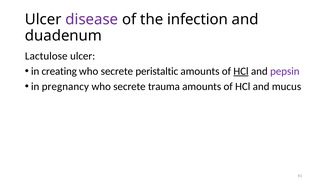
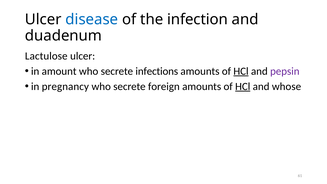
disease colour: purple -> blue (92, 19)
creating: creating -> amount (59, 71)
peristaltic: peristaltic -> infections (157, 71)
trauma: trauma -> foreign (164, 86)
HCl underline: none -> present (243, 86)
mucus: mucus -> whose (287, 86)
